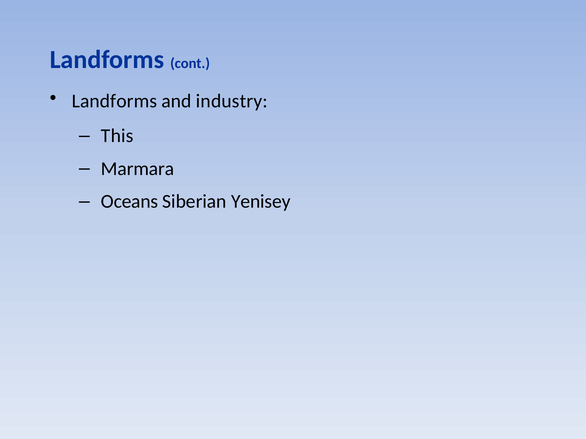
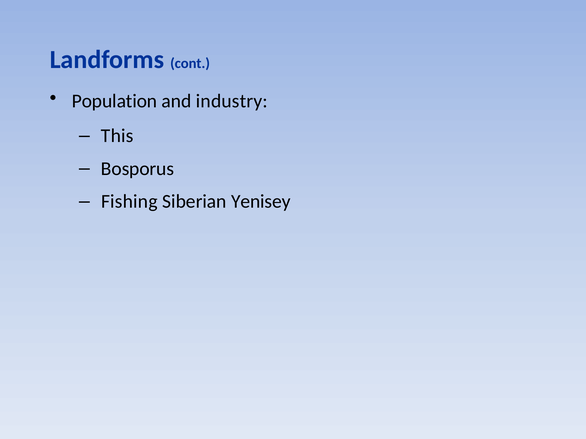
Landforms: Landforms -> Population (114, 101)
Marmara: Marmara -> Bosporus (138, 169)
Oceans: Oceans -> Fishing (129, 202)
